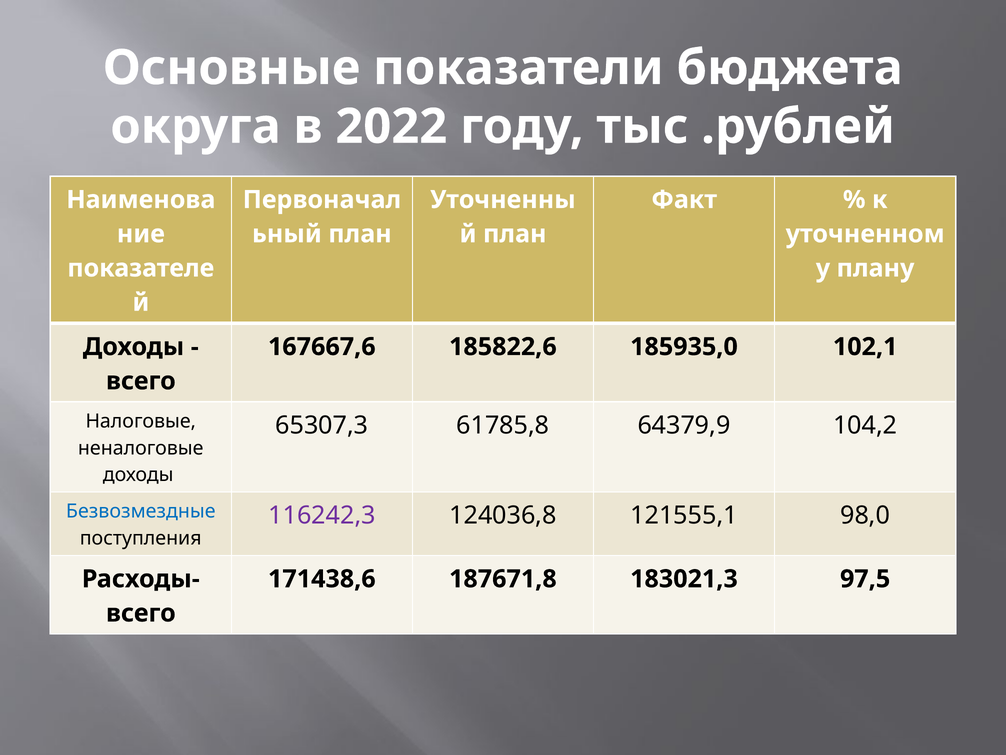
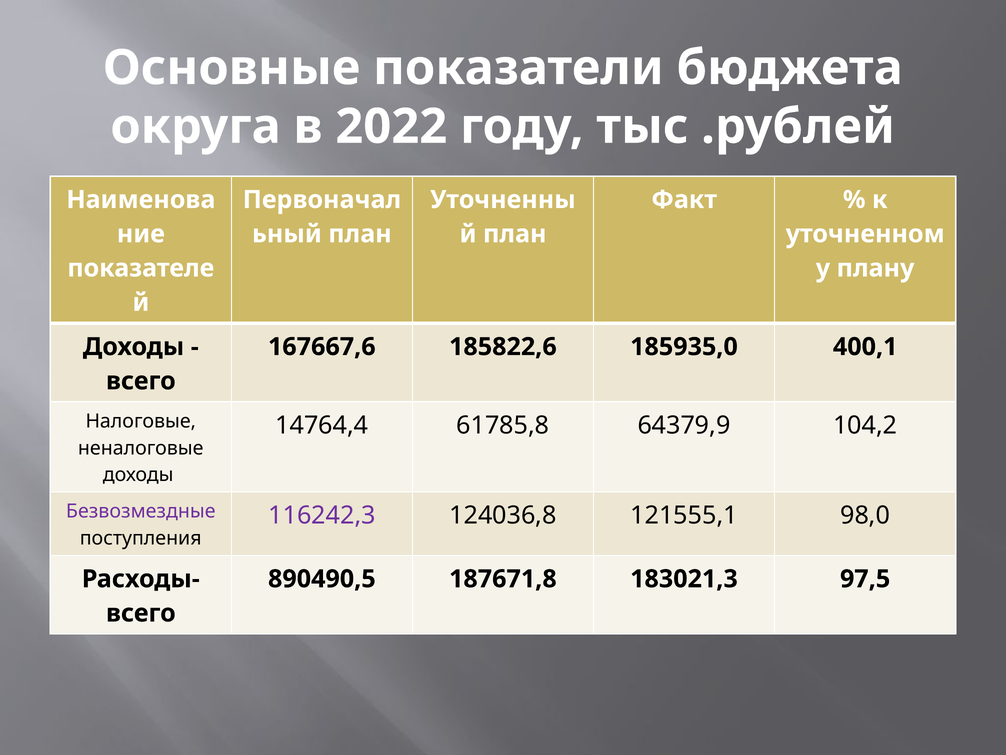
102,1: 102,1 -> 400,1 (865, 347)
65307,3: 65307,3 -> 14764,4 (322, 425)
Безвозмездные colour: blue -> purple (141, 511)
171438,6: 171438,6 -> 890490,5 (322, 579)
